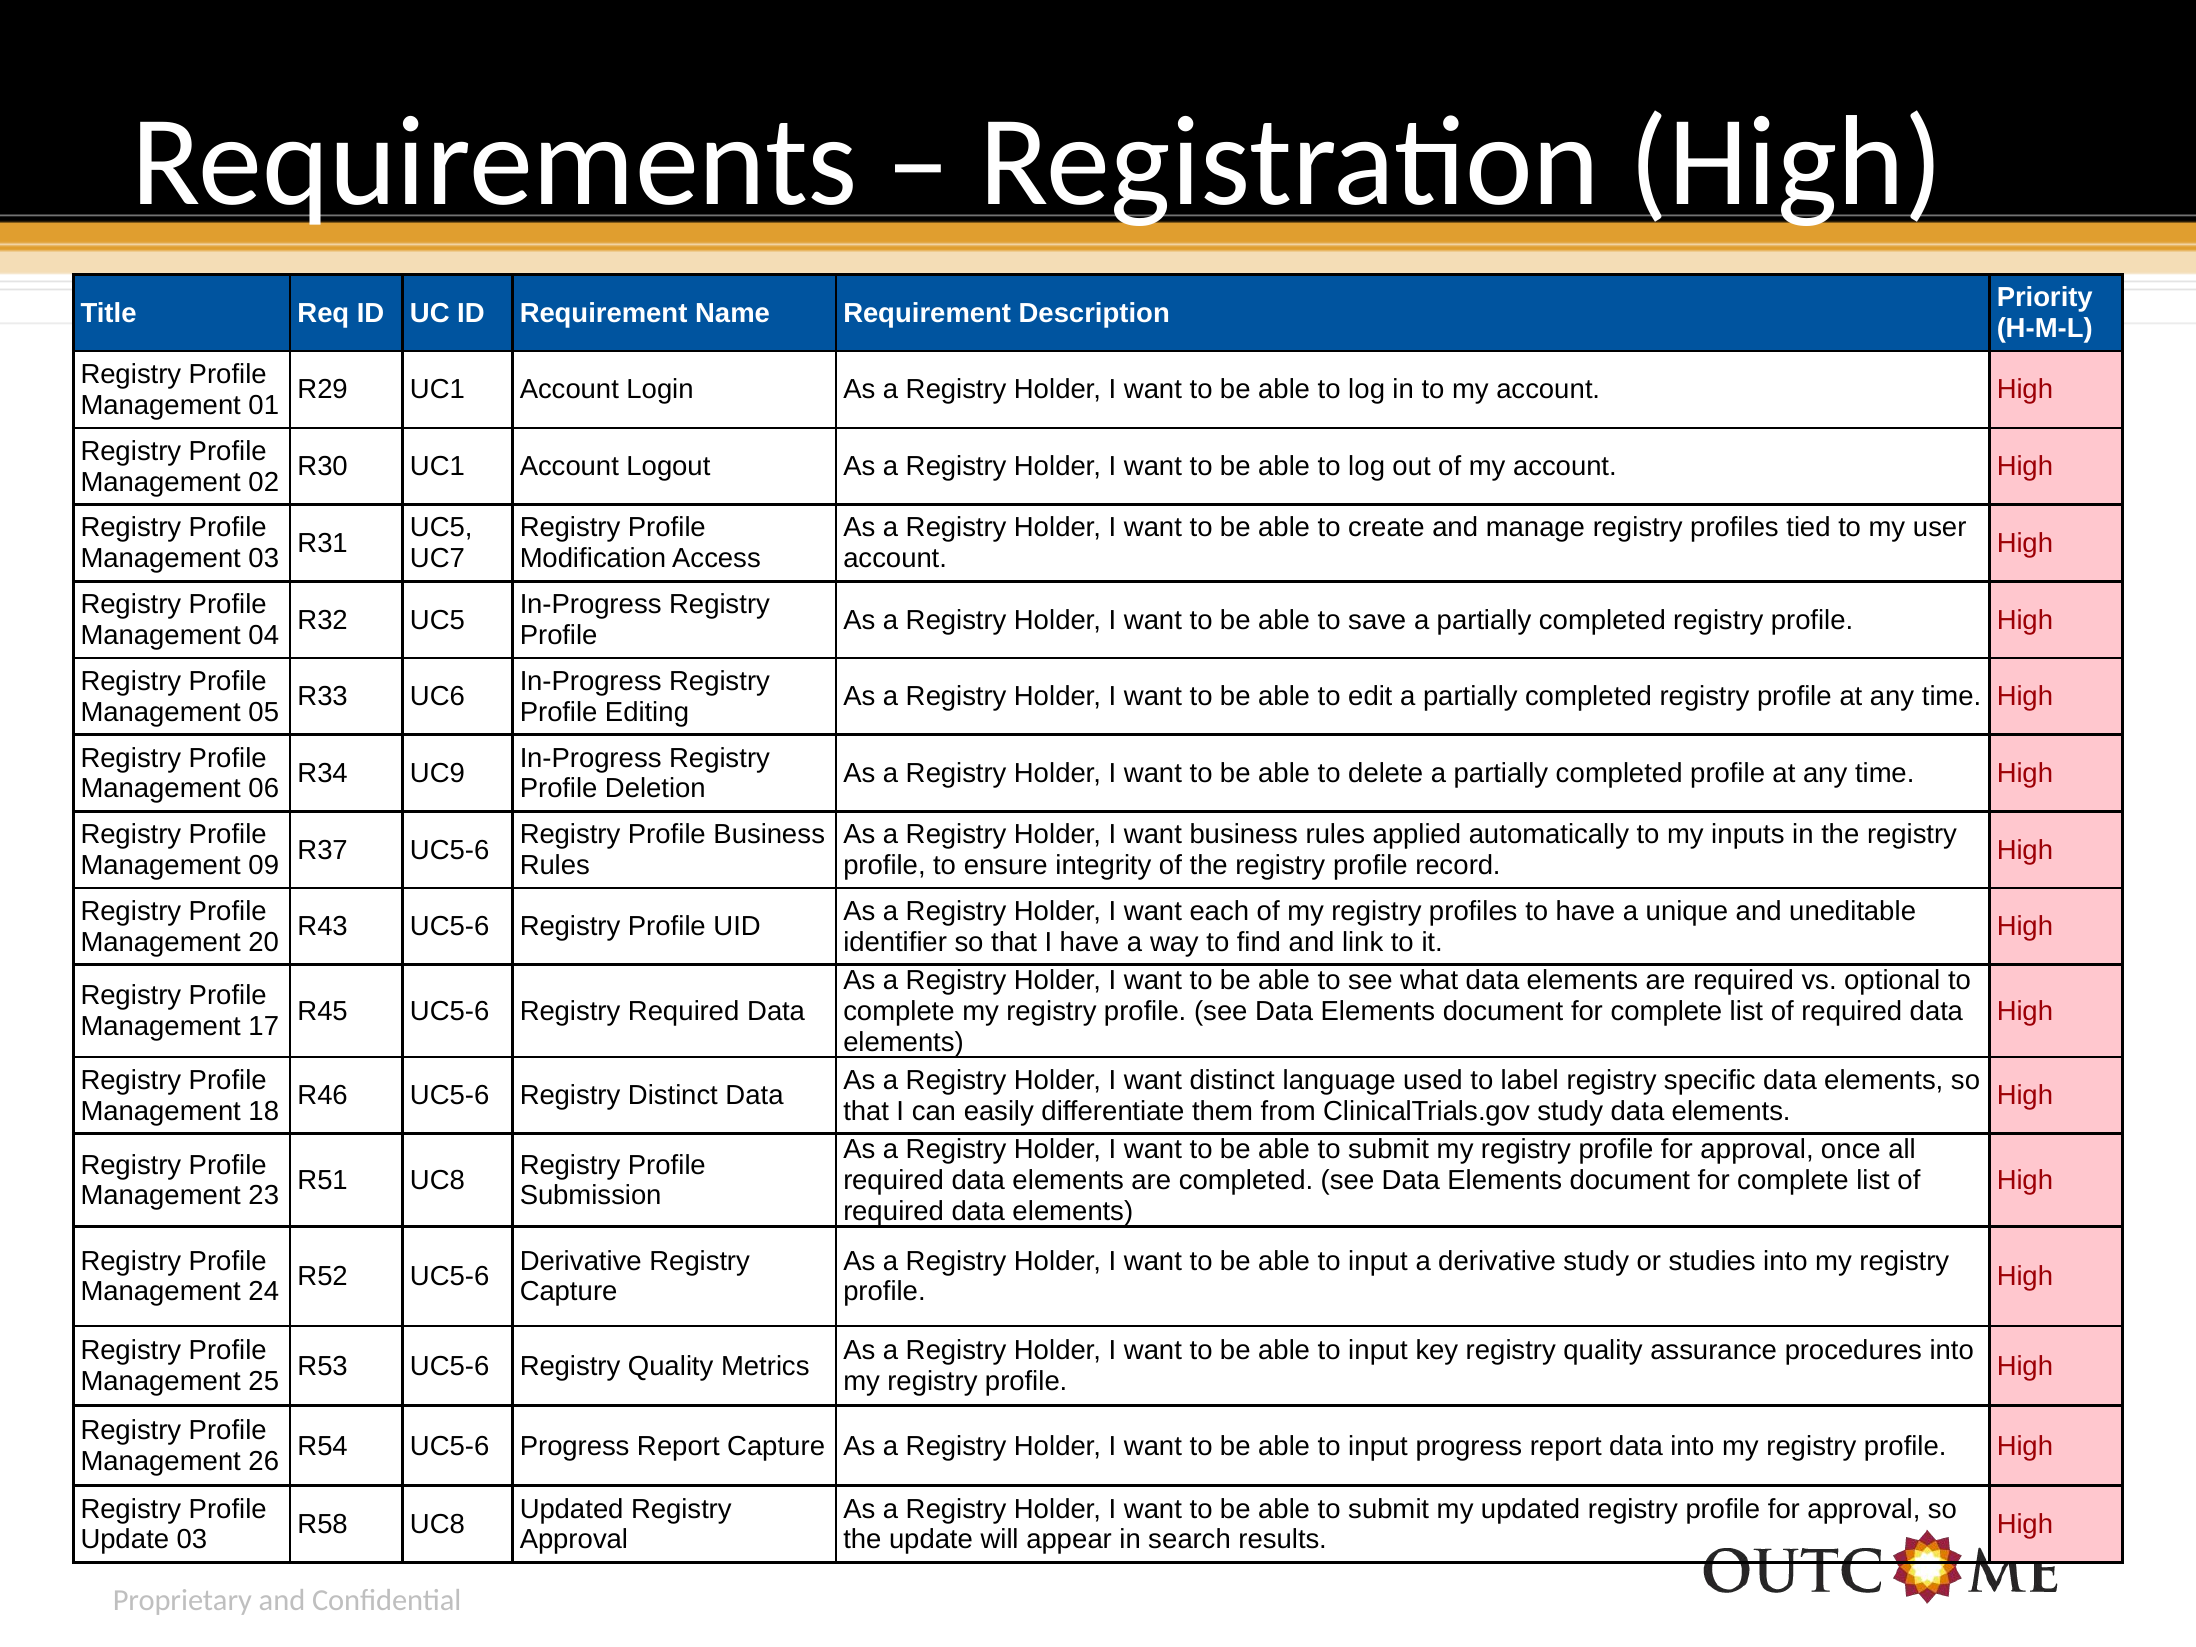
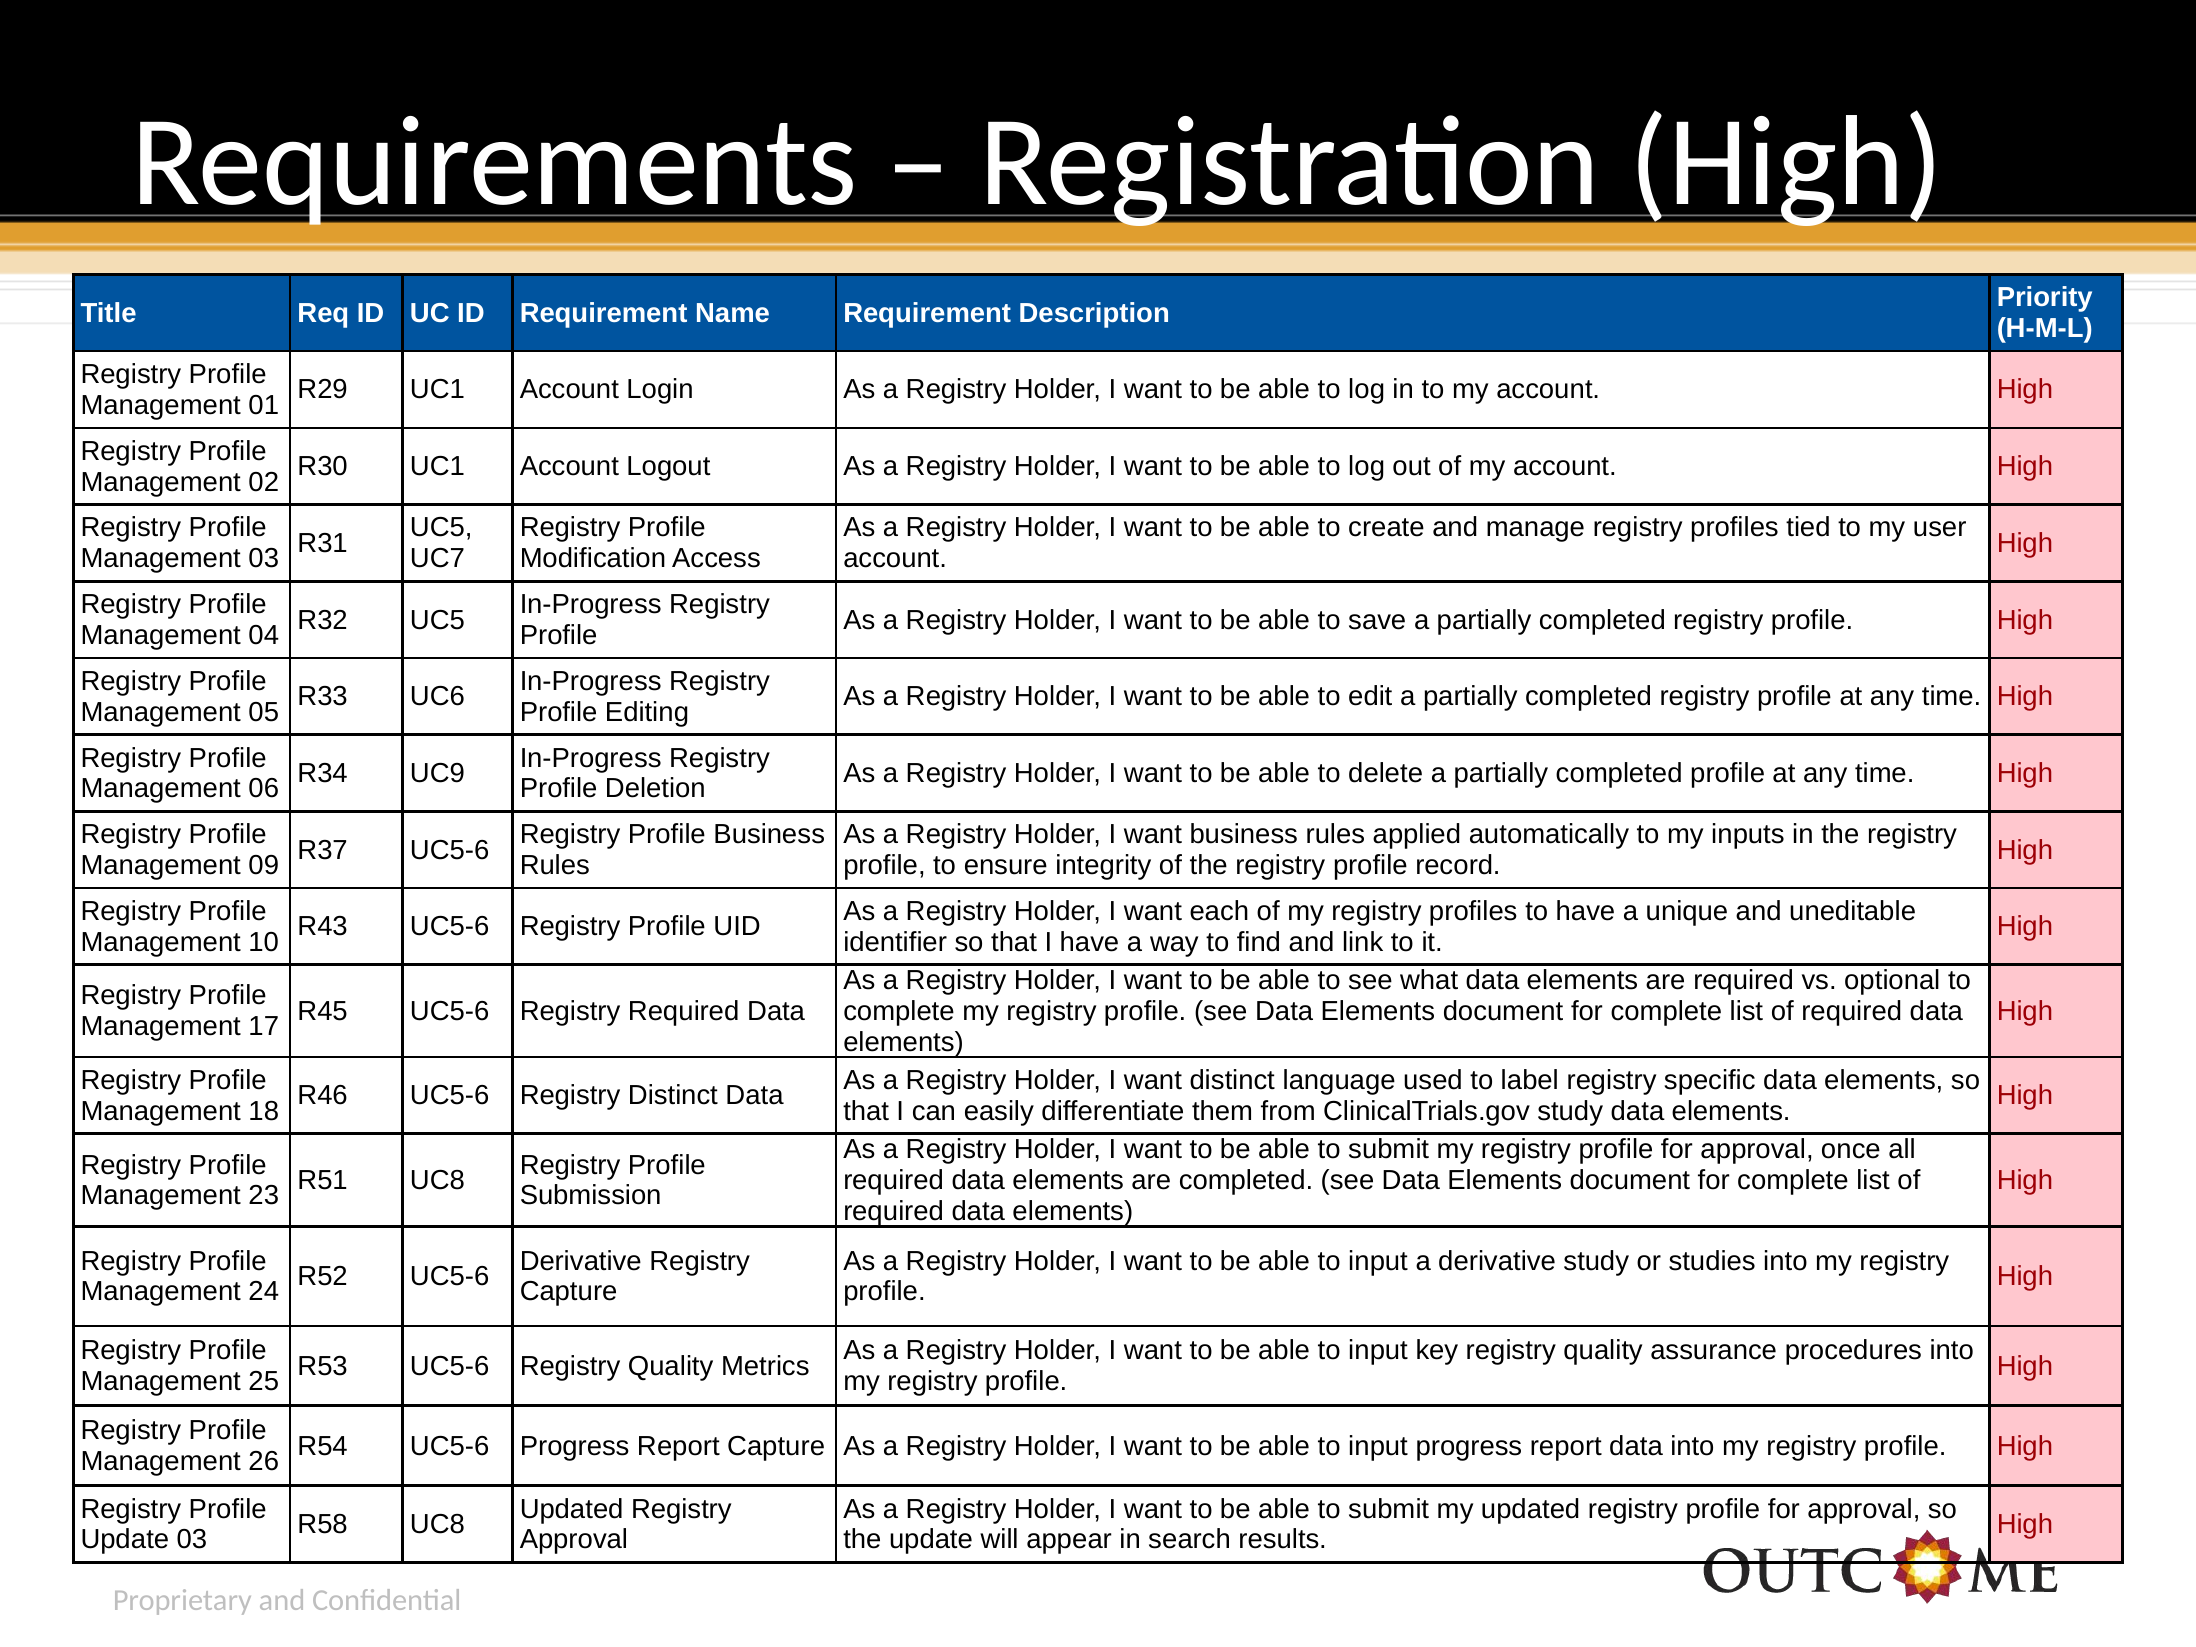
20: 20 -> 10 (264, 942)
